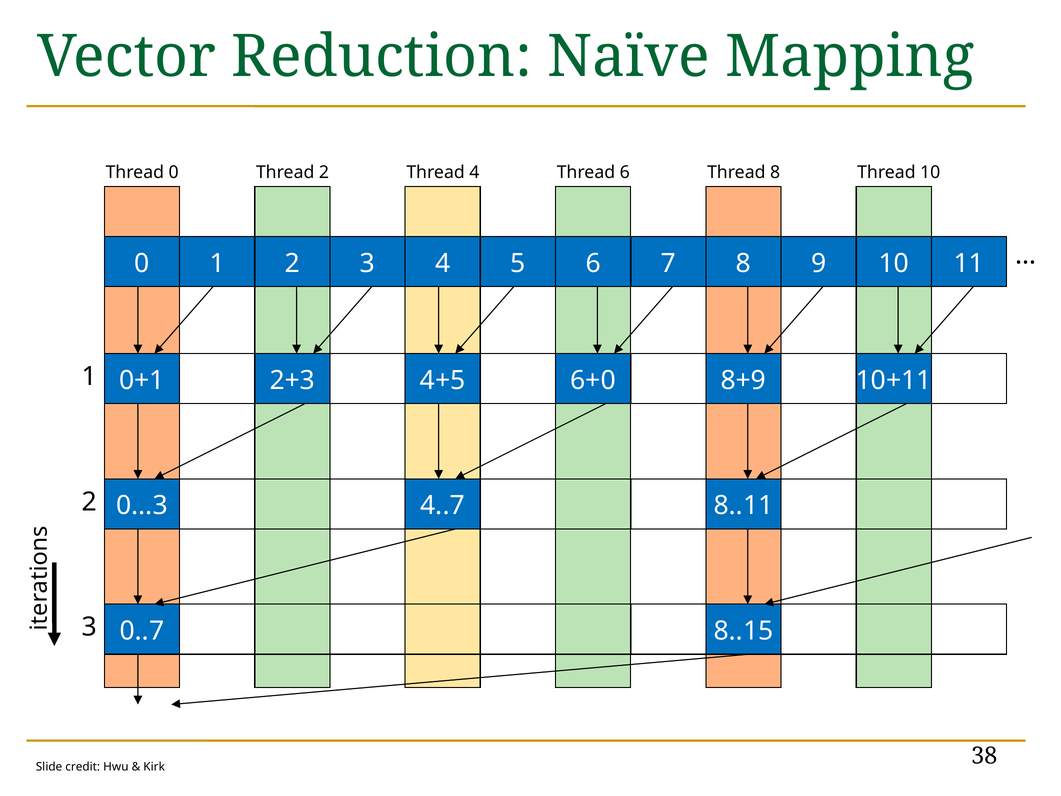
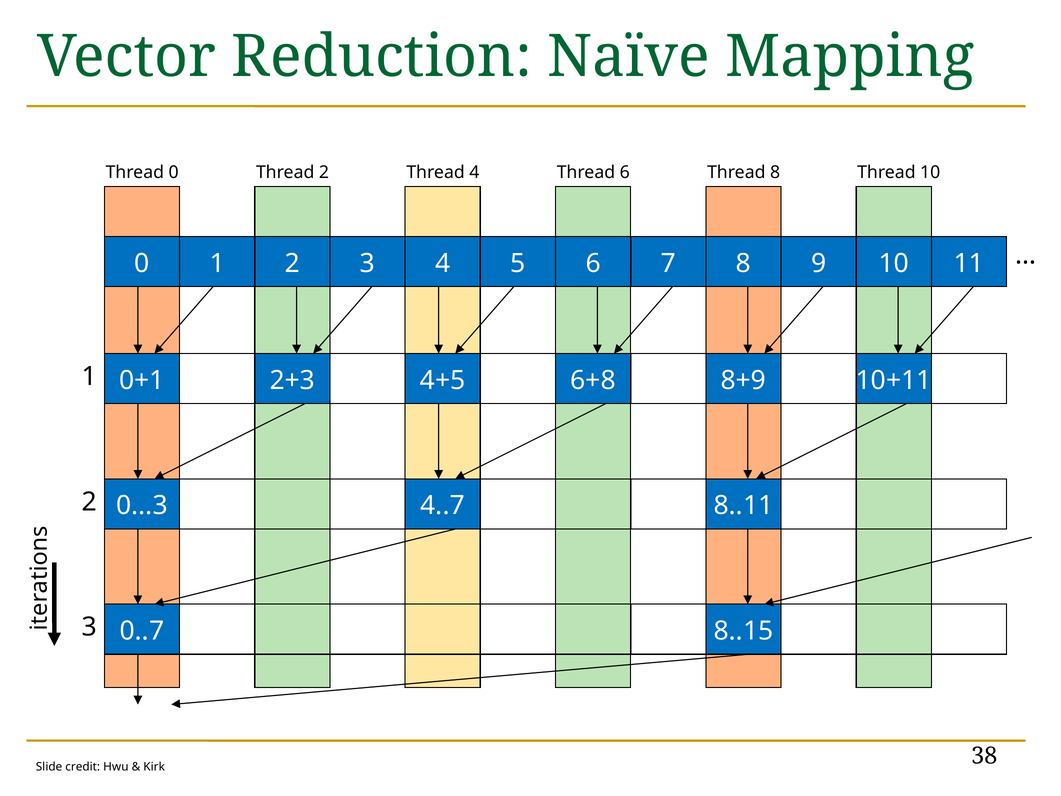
6+0: 6+0 -> 6+8 (593, 380)
